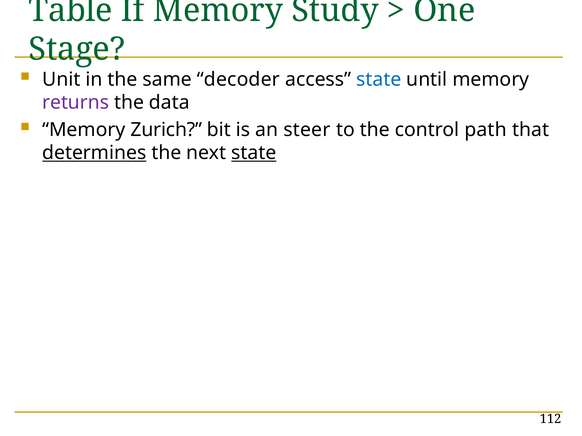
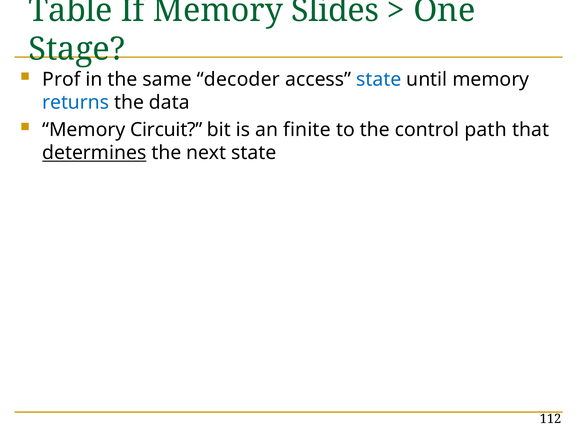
Study: Study -> Slides (335, 11)
Unit: Unit -> Prof (61, 79)
returns colour: purple -> blue (76, 103)
Zurich: Zurich -> Circuit (166, 130)
steer: steer -> finite (307, 130)
state underline: present -> none (254, 153)
